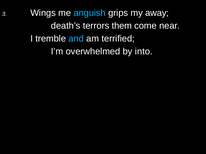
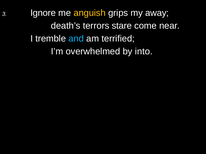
Wings: Wings -> Ignore (43, 13)
anguish colour: light blue -> yellow (90, 13)
them: them -> stare (122, 26)
